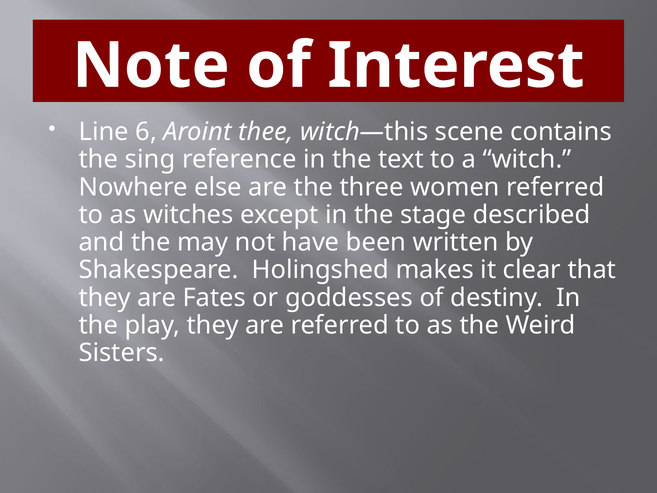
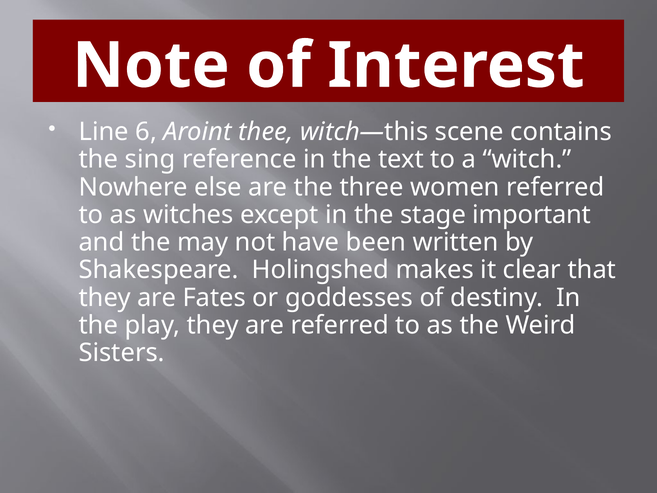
described: described -> important (532, 215)
